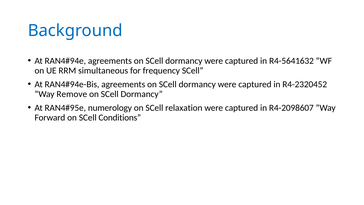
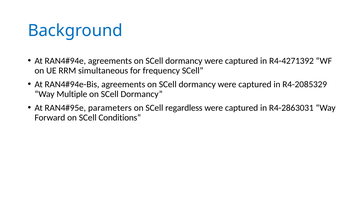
R4-5641632: R4-5641632 -> R4-4271392 (291, 61)
R4-2320452: R4-2320452 -> R4-2085329 (305, 84)
Remove: Remove -> Multiple (72, 94)
numerology: numerology -> parameters (110, 108)
relaxation: relaxation -> regardless (184, 108)
R4-2098607: R4-2098607 -> R4-2863031 (291, 108)
